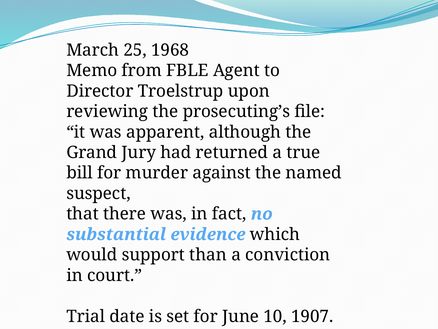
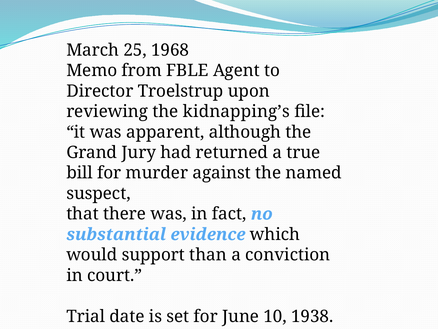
prosecuting’s: prosecuting’s -> kidnapping’s (236, 111)
1907: 1907 -> 1938 (312, 316)
